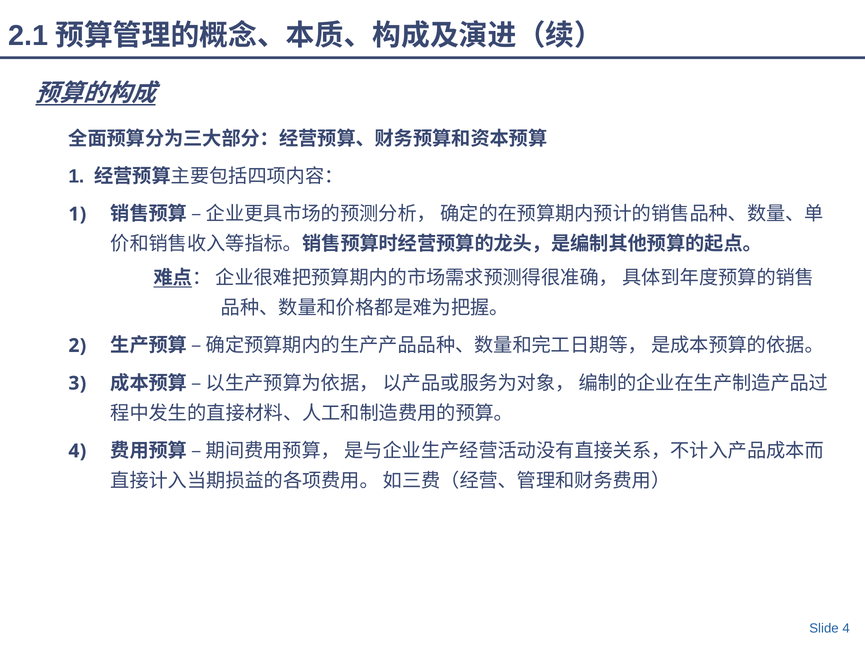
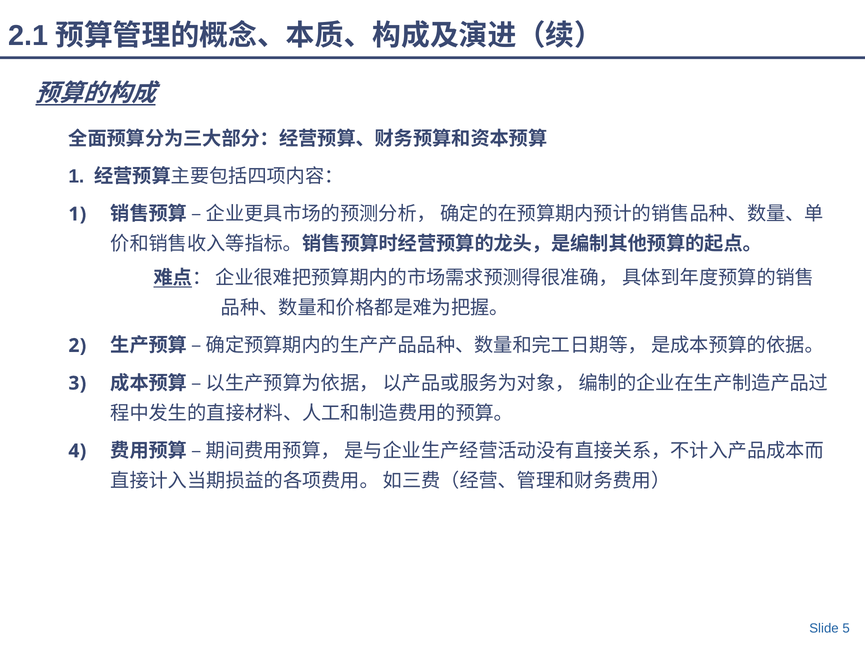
Slide 4: 4 -> 5 (846, 628)
